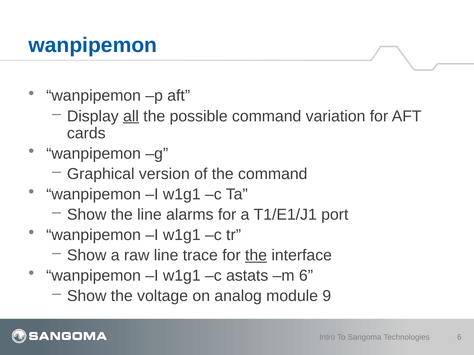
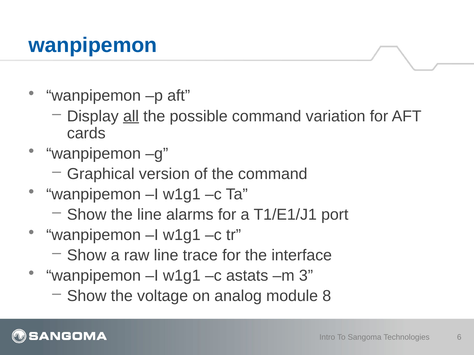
the underline: present -> none (256, 256)
m 6: 6 -> 3 (306, 276)
9: 9 -> 8 (327, 296)
